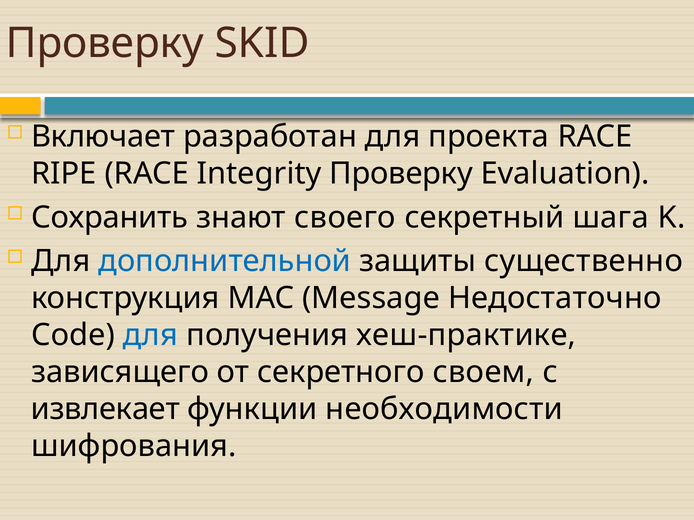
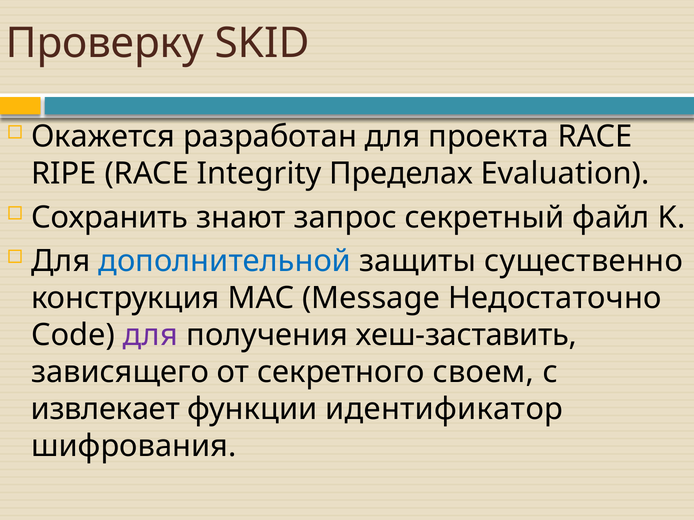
Включает: Включает -> Окажется (103, 137)
Integrity Проверку: Проверку -> Пределах (401, 174)
своего: своего -> запрос (345, 218)
шага: шага -> файл (611, 218)
для colour: blue -> purple (151, 336)
хеш-практике: хеш-практике -> хеш-заставить (467, 336)
необходимости: необходимости -> идентификатор (444, 410)
